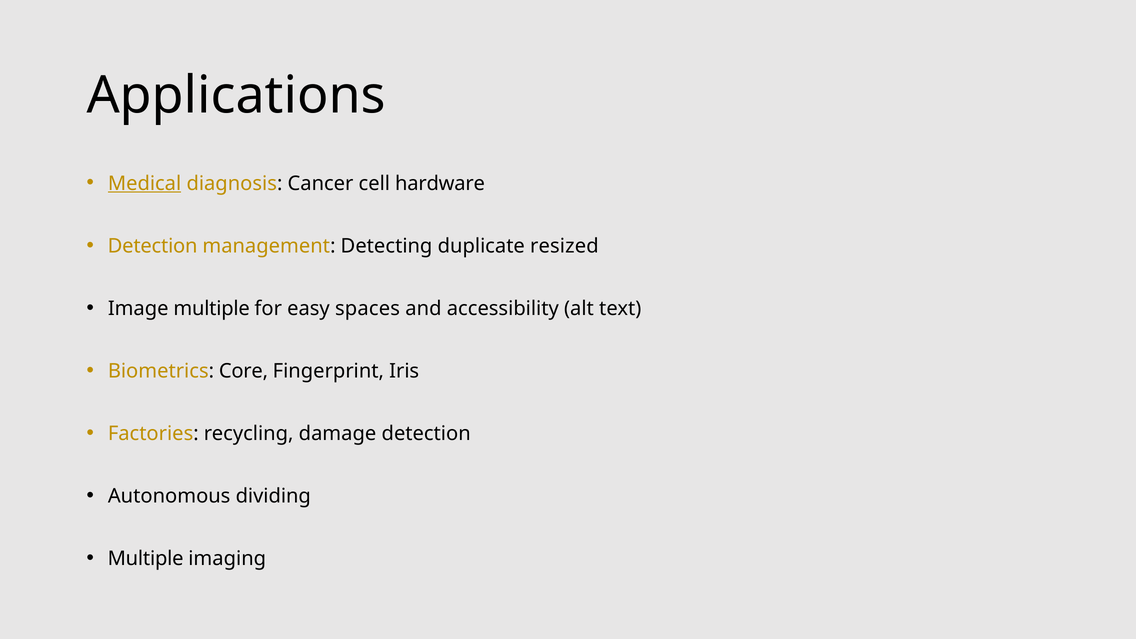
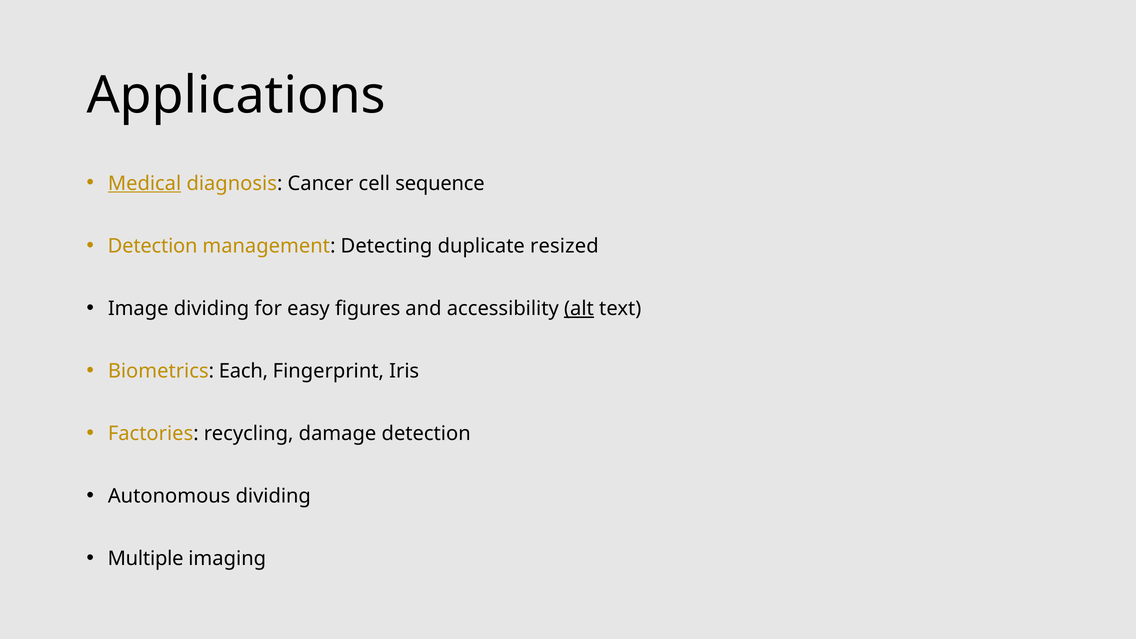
hardware: hardware -> sequence (440, 183)
Image multiple: multiple -> dividing (211, 308)
spaces: spaces -> figures (368, 308)
alt underline: none -> present (579, 308)
Core: Core -> Each (243, 371)
